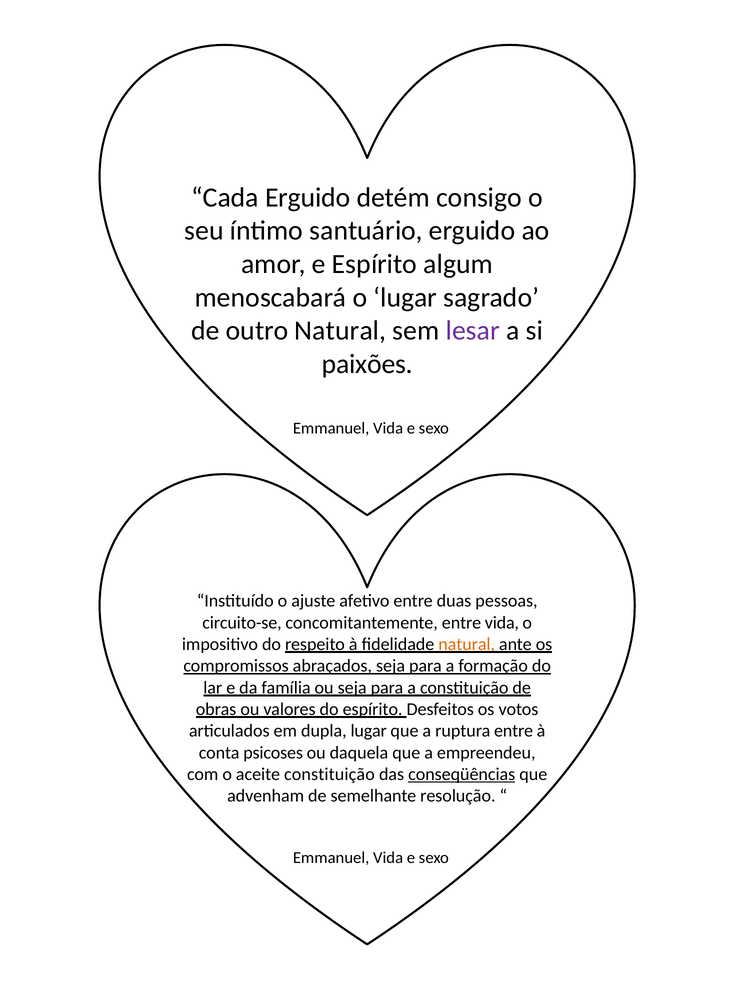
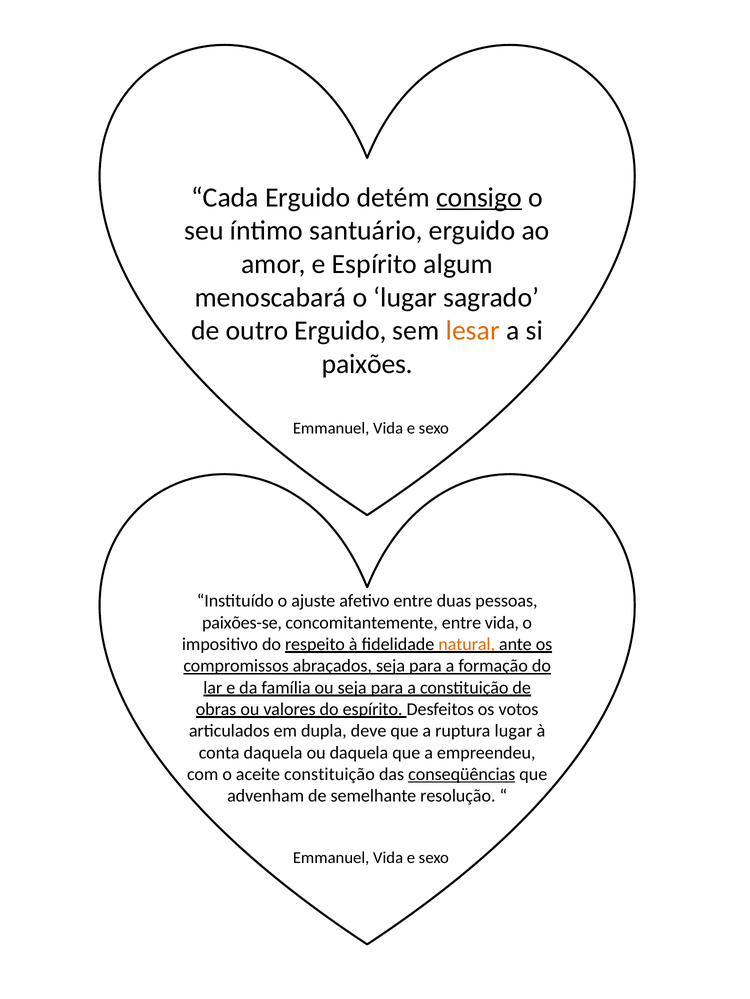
consigo underline: none -> present (479, 198)
outro Natural: Natural -> Erguido (340, 331)
lesar colour: purple -> orange (473, 331)
circuito-se: circuito-se -> paixões-se (242, 623)
dupla lugar: lugar -> deve (369, 732)
ruptura entre: entre -> lugar (513, 732)
conta psicoses: psicoses -> daquela (273, 753)
